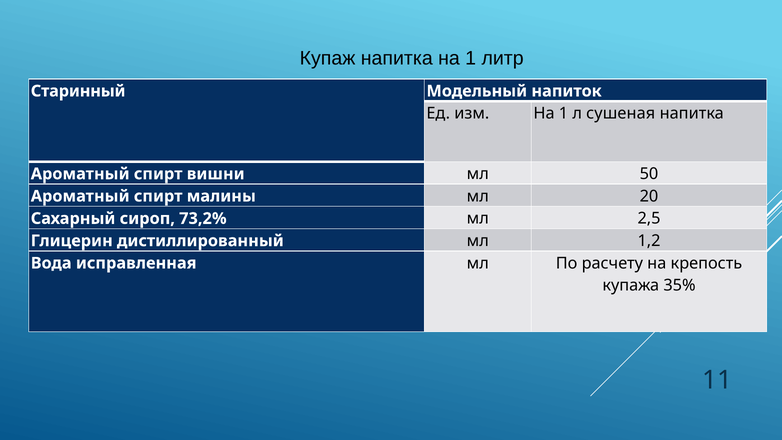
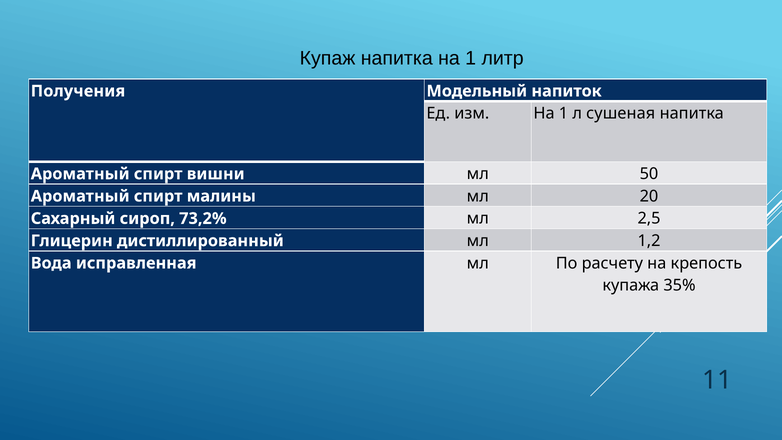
Старинный: Старинный -> Получения (78, 91)
